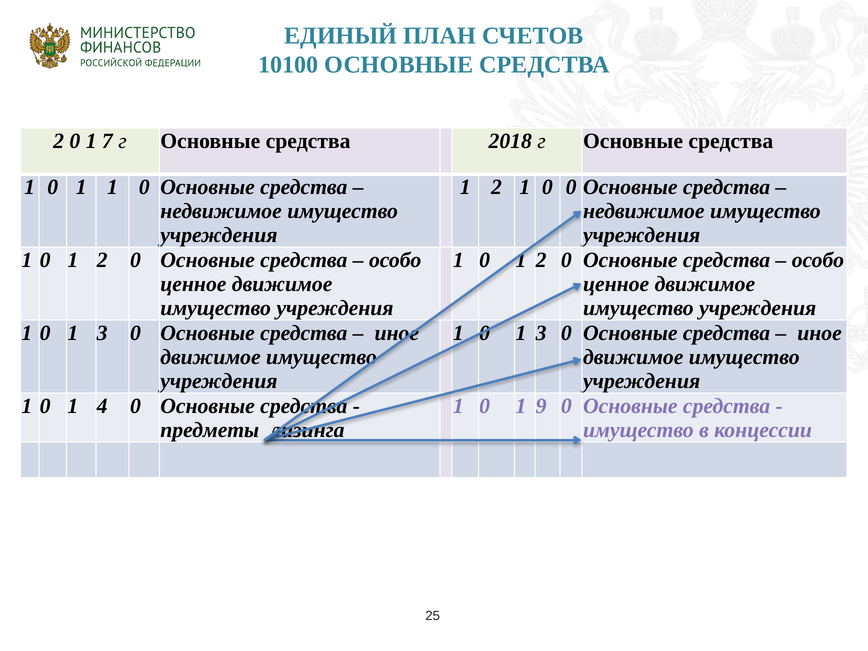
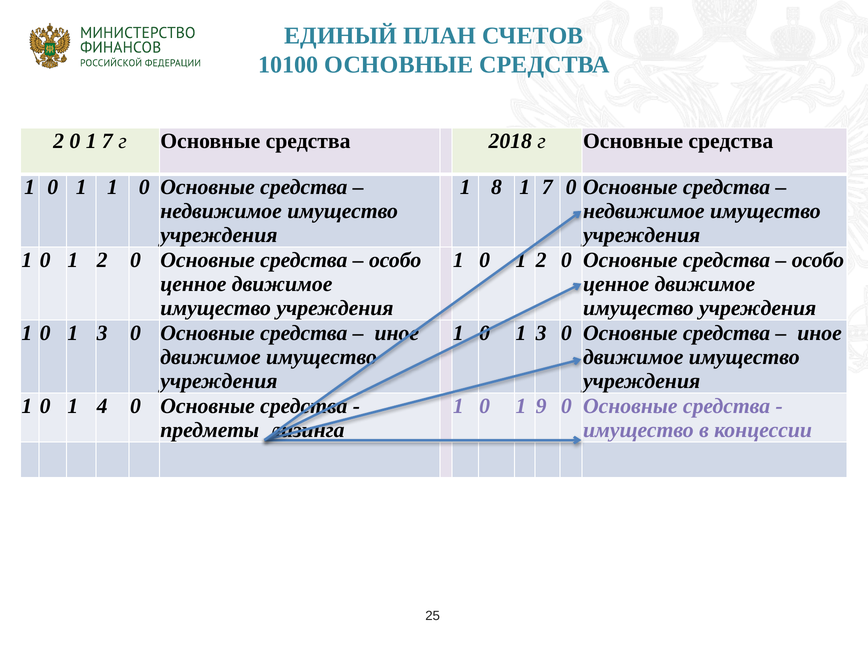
2: 2 -> 8 (496, 187)
0: 0 -> 7 (547, 187)
